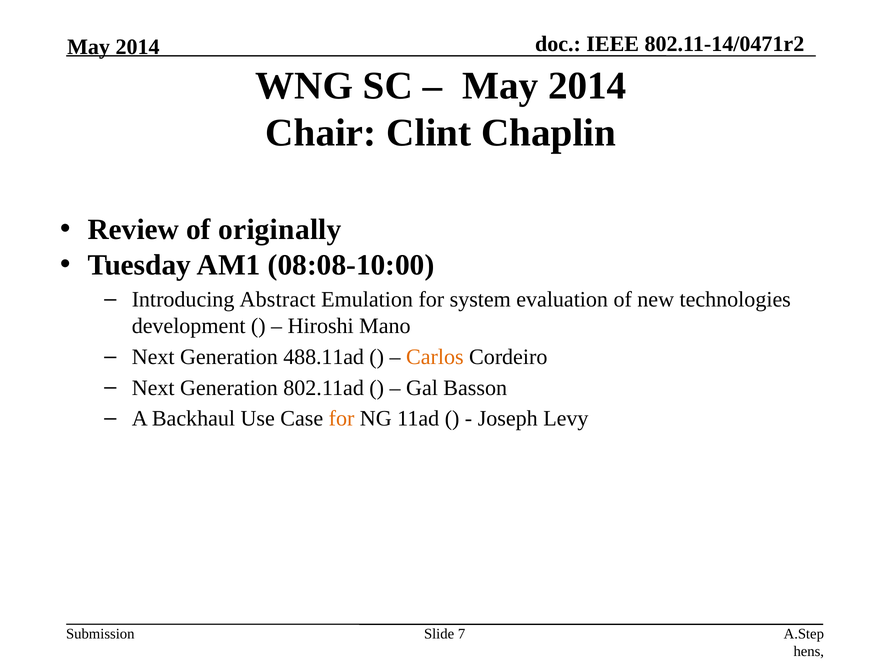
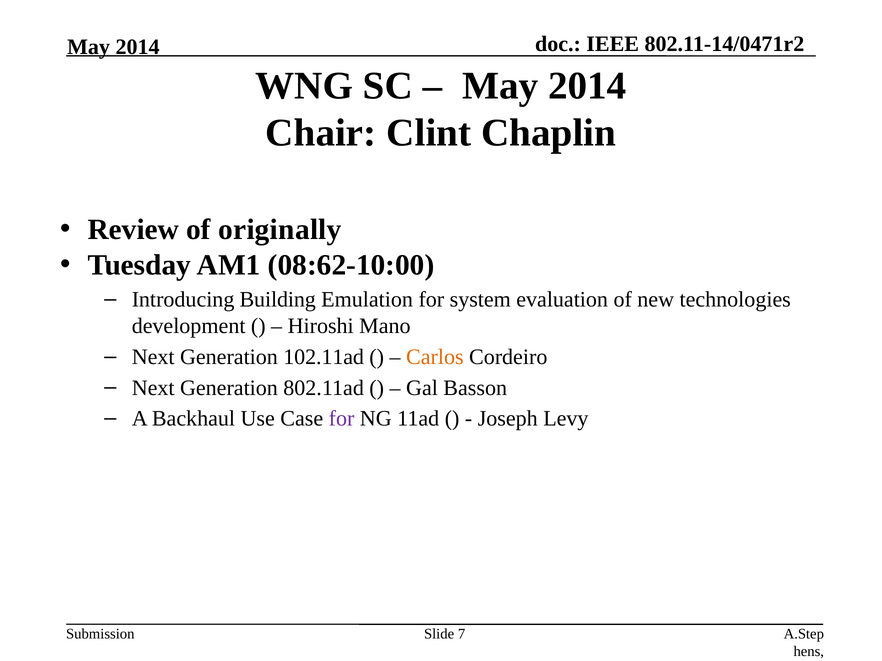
08:08-10:00: 08:08-10:00 -> 08:62-10:00 (351, 265)
Abstract: Abstract -> Building (278, 300)
488.11ad: 488.11ad -> 102.11ad (324, 357)
for colour: orange -> purple (342, 419)
